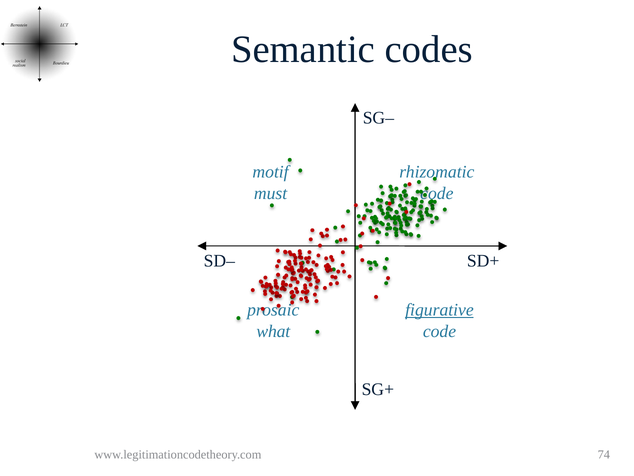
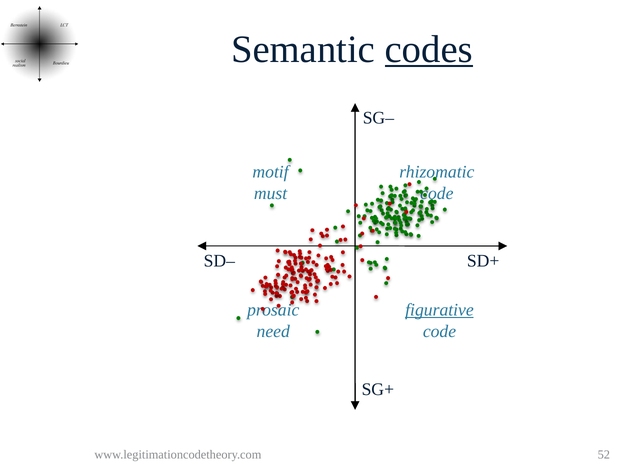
codes underline: none -> present (429, 49)
what: what -> need (273, 331)
74: 74 -> 52 (604, 454)
